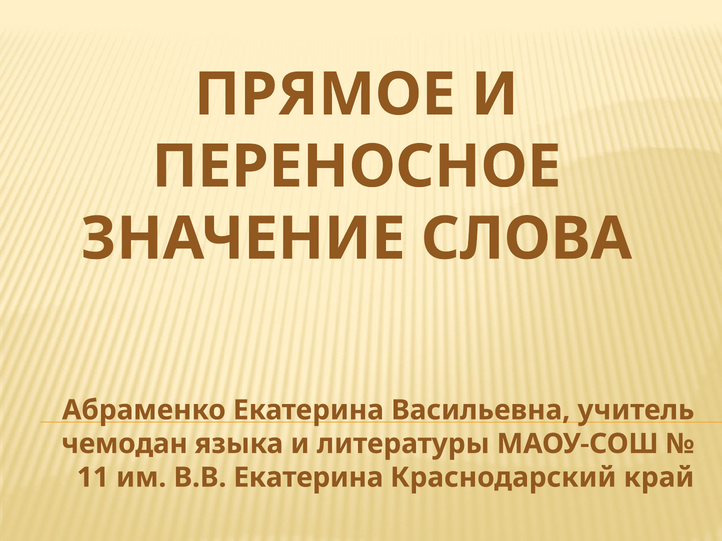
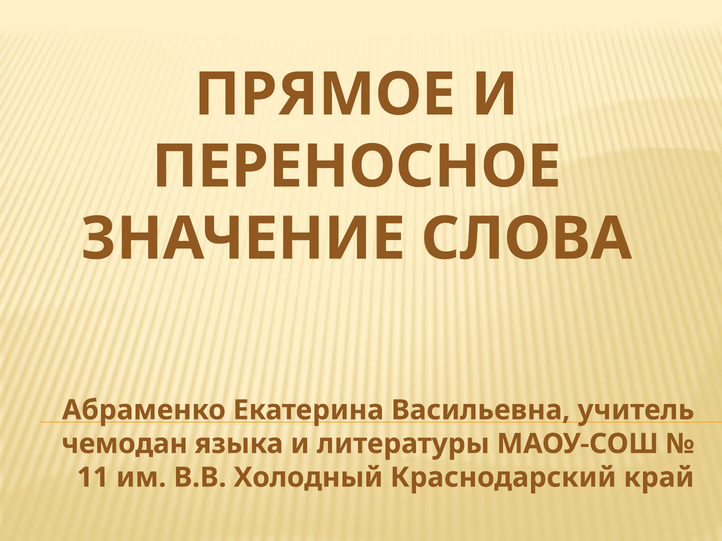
В.В Екатерина: Екатерина -> Холодный (308, 478)
